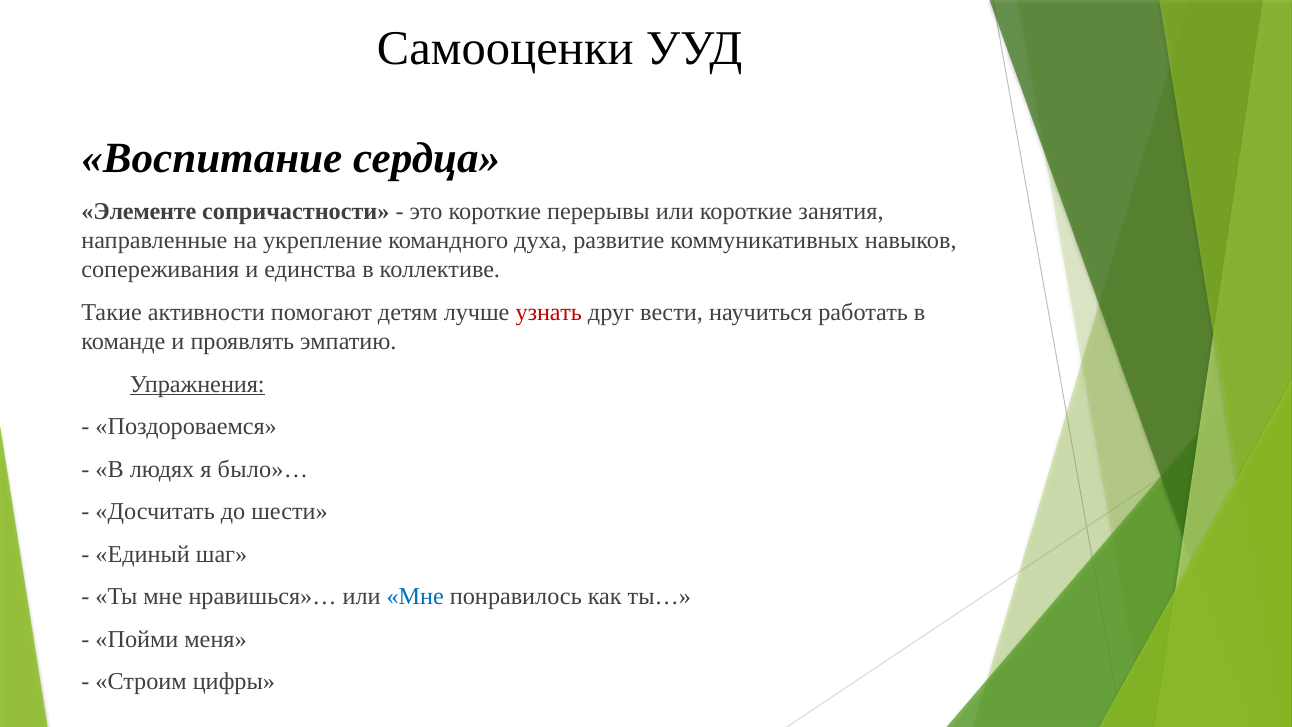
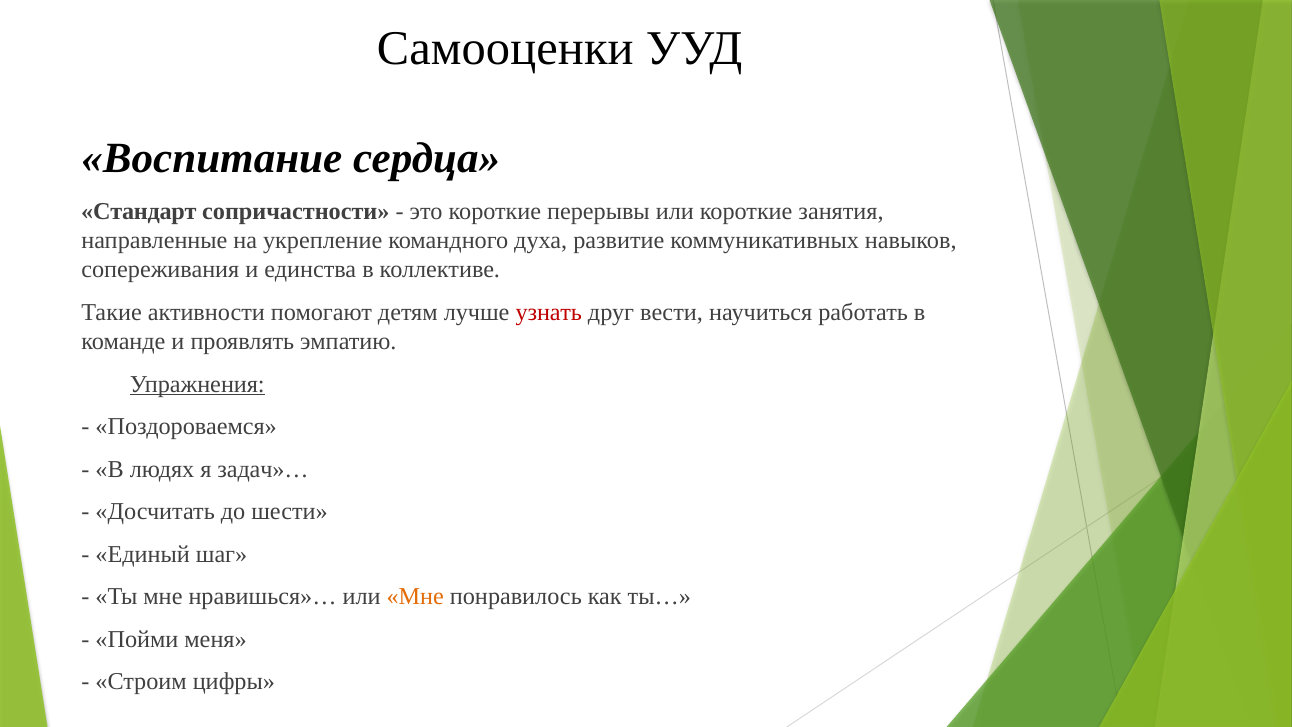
Элементе: Элементе -> Стандарт (139, 212)
было»…: было»… -> задач»… (263, 469)
Мне colour: blue -> orange (415, 597)
